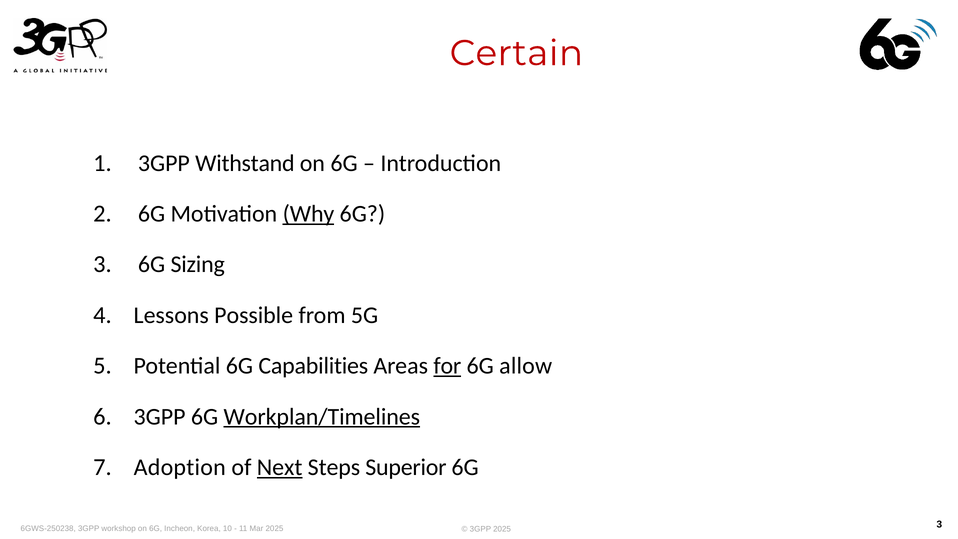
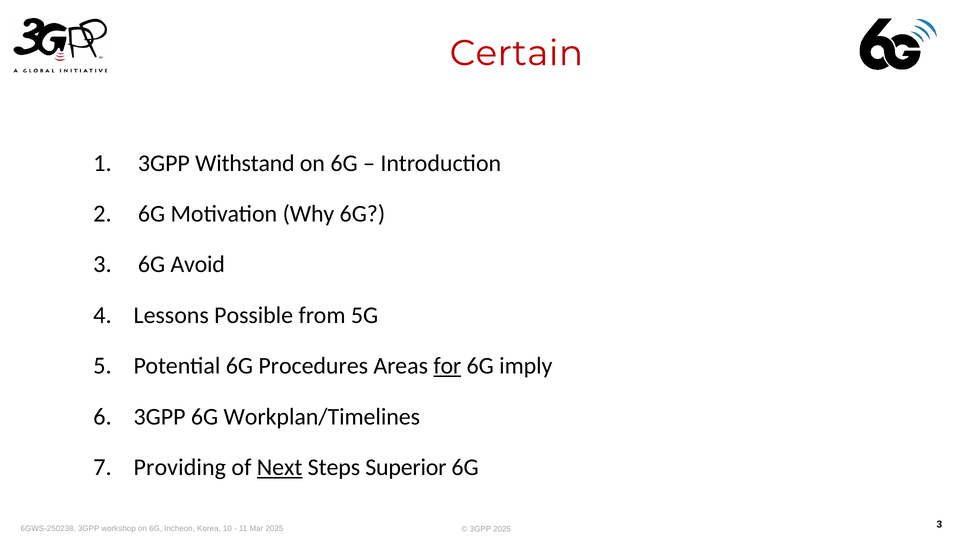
Why underline: present -> none (308, 214)
Sizing: Sizing -> Avoid (198, 264)
Capabilities: Capabilities -> Procedures (313, 366)
allow: allow -> imply (526, 366)
Workplan/Timelines underline: present -> none (322, 417)
Adoption: Adoption -> Providing (180, 467)
